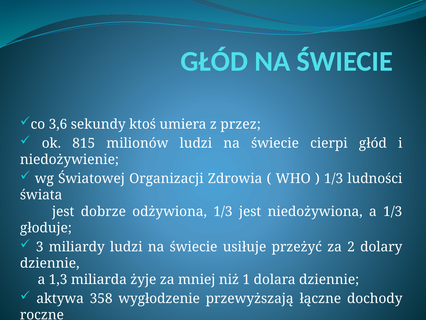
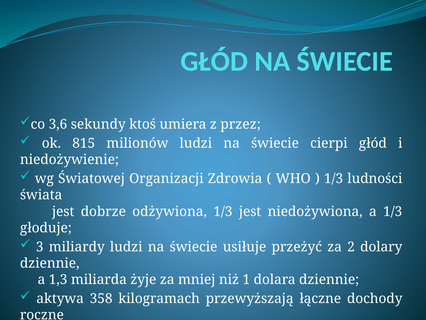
wygłodzenie: wygłodzenie -> kilogramach (159, 298)
